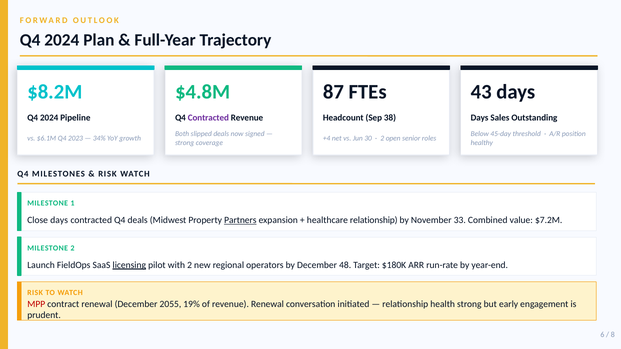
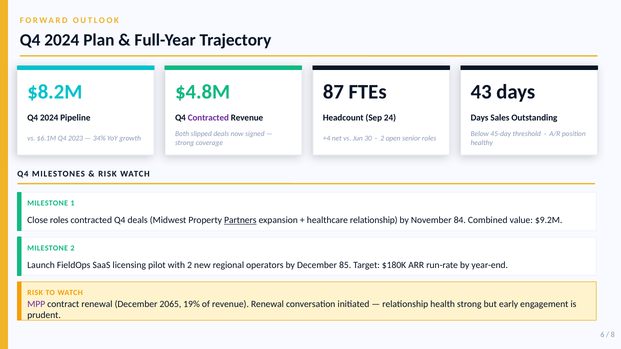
38: 38 -> 24 (390, 118)
Close days: days -> roles (59, 220)
33: 33 -> 84 (460, 220)
$7.2M: $7.2M -> $9.2M (549, 220)
licensing underline: present -> none (129, 265)
48: 48 -> 85 (345, 265)
MPP colour: red -> purple (36, 304)
2055: 2055 -> 2065 (170, 304)
